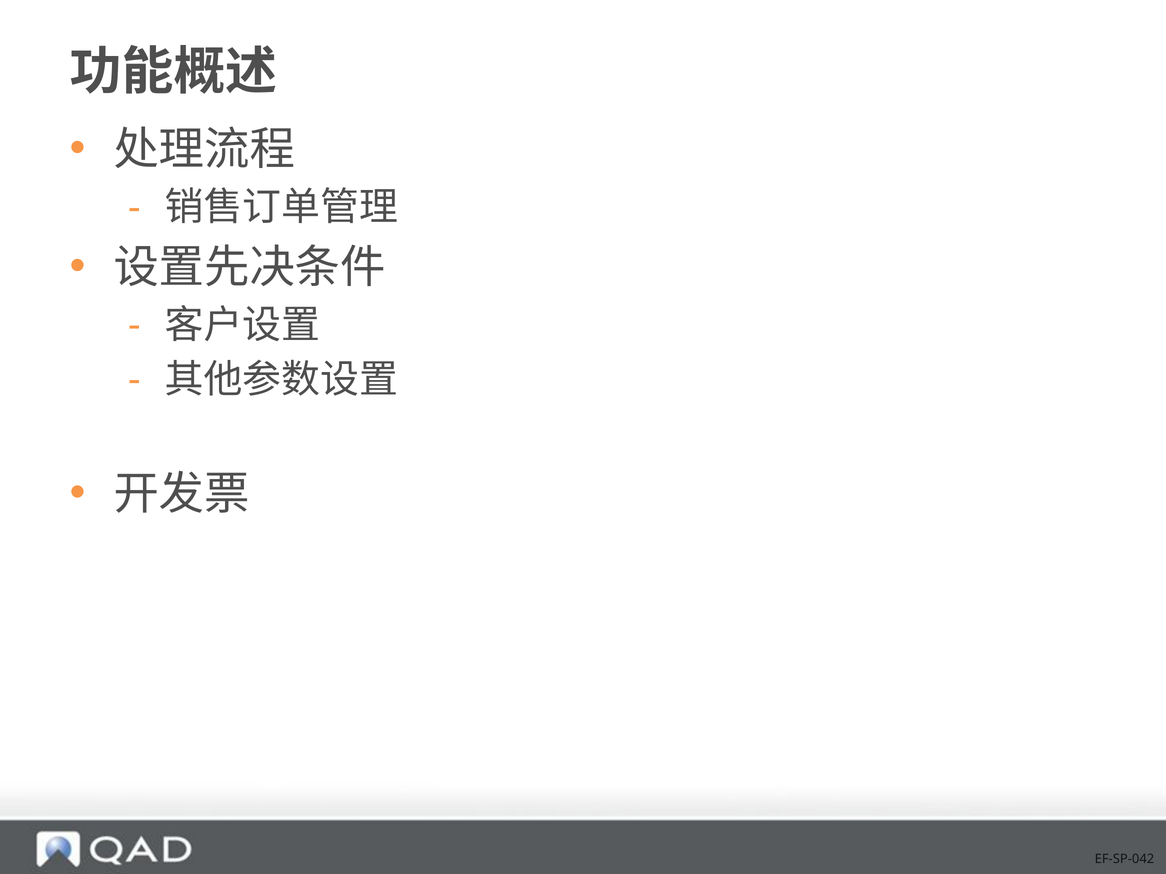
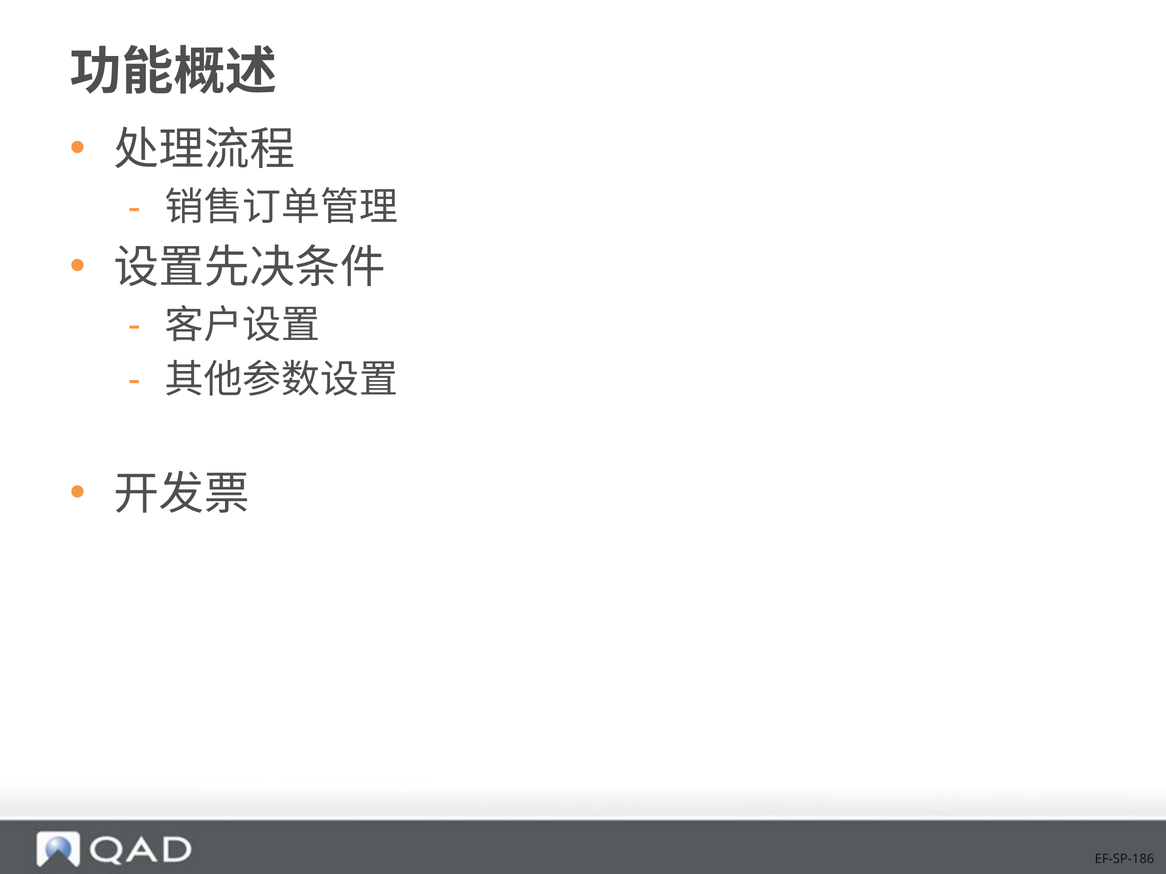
EF-SP-042: EF-SP-042 -> EF-SP-186 (1124, 859)
